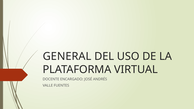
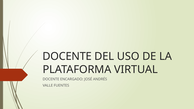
GENERAL: GENERAL -> DOCENTE (67, 56)
